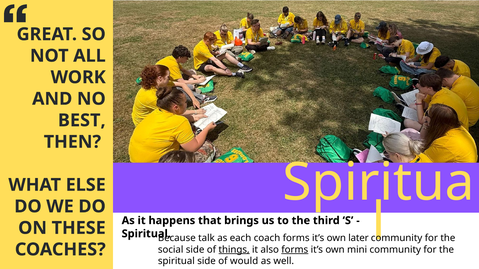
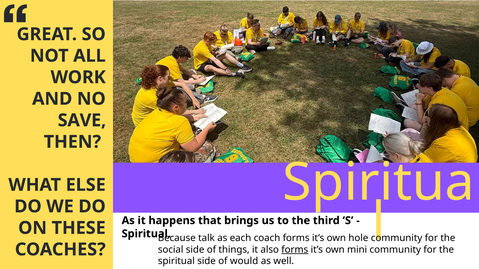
BEST: BEST -> SAVE (82, 121)
later: later -> hole (358, 238)
things underline: present -> none (234, 250)
